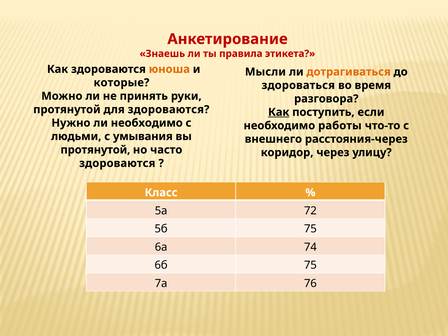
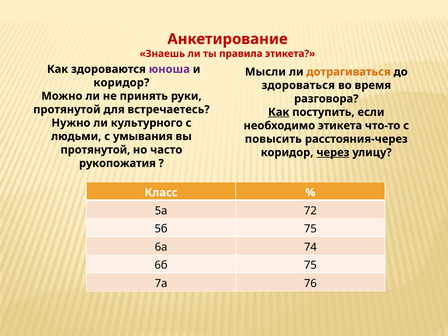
юноша colour: orange -> purple (169, 69)
которые: которые -> коридор (121, 83)
для здороваются: здороваются -> встречаетесь (169, 110)
ли необходимо: необходимо -> культурного (147, 123)
необходимо работы: работы -> этикета (340, 126)
внешнего: внешнего -> повысить (273, 139)
через underline: none -> present (333, 152)
здороваются: здороваются -> рукопожатия (117, 163)
